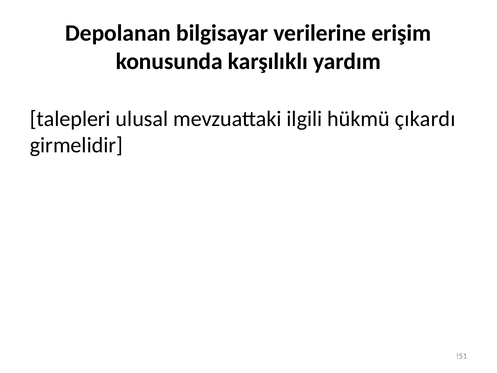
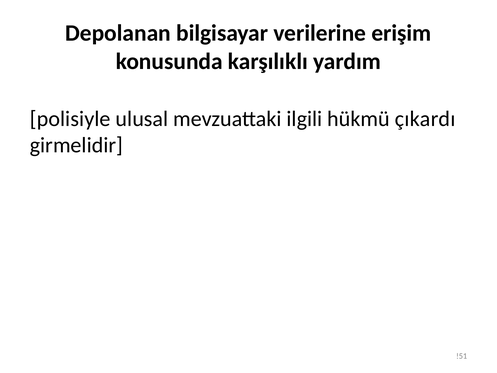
talepleri: talepleri -> polisiyle (70, 119)
